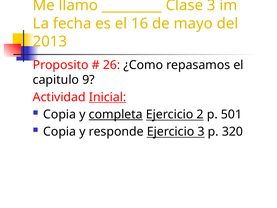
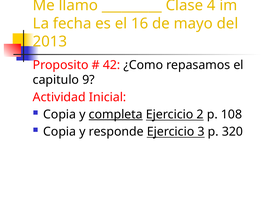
Clase 3: 3 -> 4 (211, 5)
26: 26 -> 42 (112, 65)
Inicial underline: present -> none (108, 97)
501: 501 -> 108 (231, 114)
